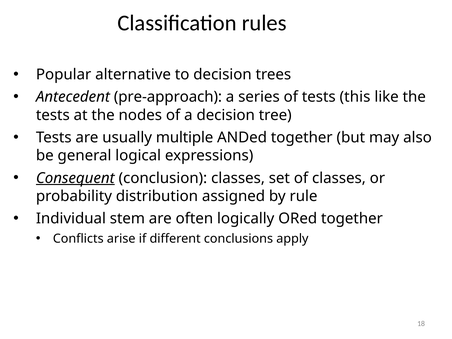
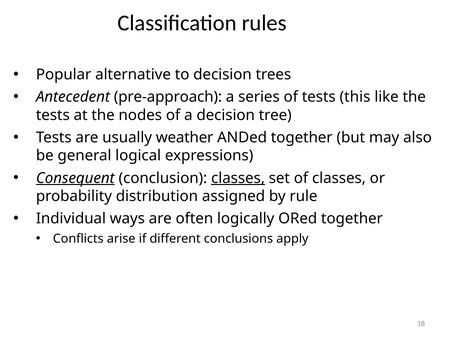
multiple: multiple -> weather (185, 138)
classes underline: none -> present (238, 178)
stem: stem -> ways (127, 219)
